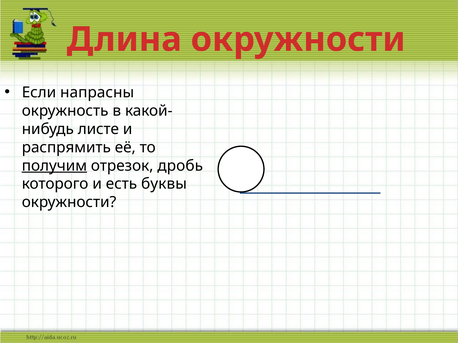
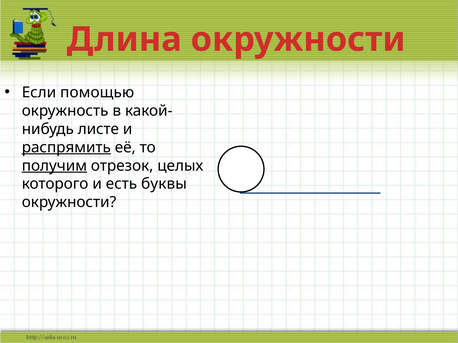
напрасны: напрасны -> помощью (97, 93)
распрямить underline: none -> present (66, 148)
дробь: дробь -> целых (180, 166)
